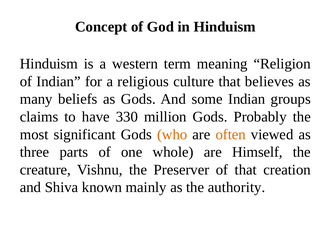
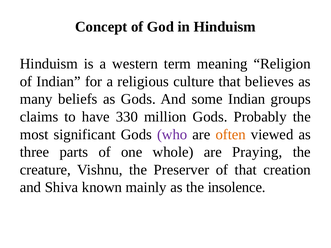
who colour: orange -> purple (172, 135)
Himself: Himself -> Praying (257, 152)
authority: authority -> insolence (237, 188)
